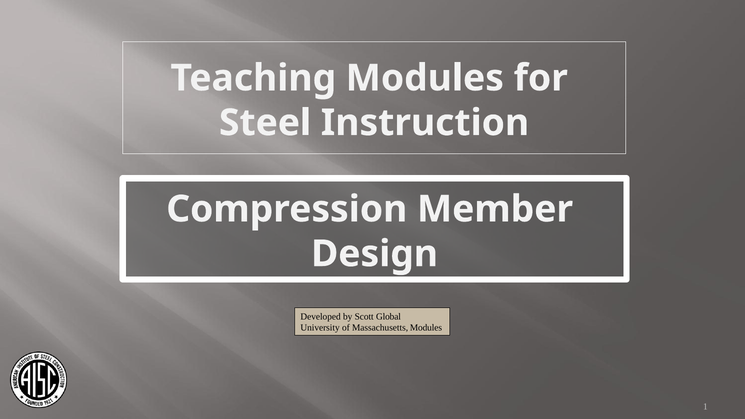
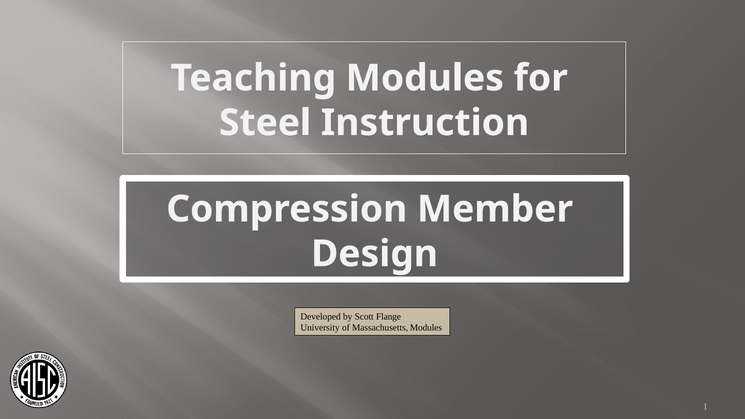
Global: Global -> Flange (388, 317)
